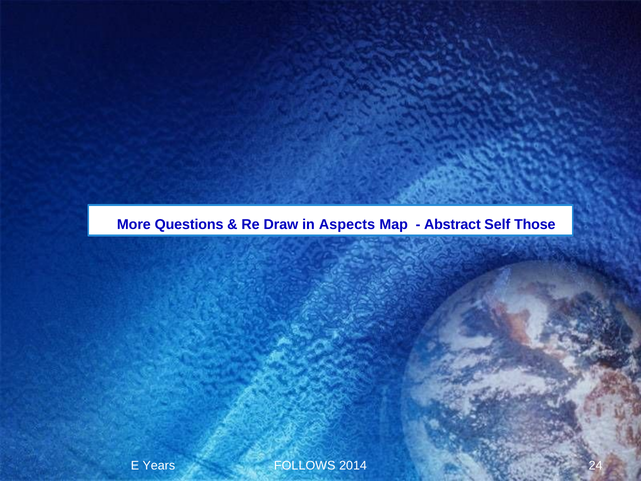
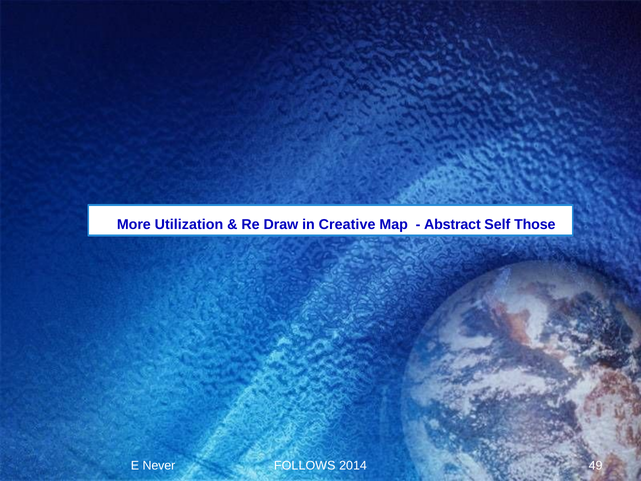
Questions: Questions -> Utilization (189, 225)
Aspects: Aspects -> Creative (347, 225)
Years: Years -> Never (159, 466)
24: 24 -> 49 (596, 466)
